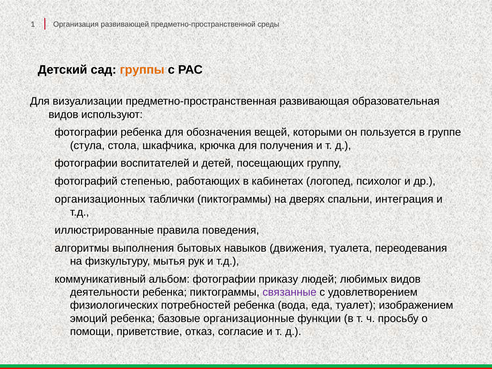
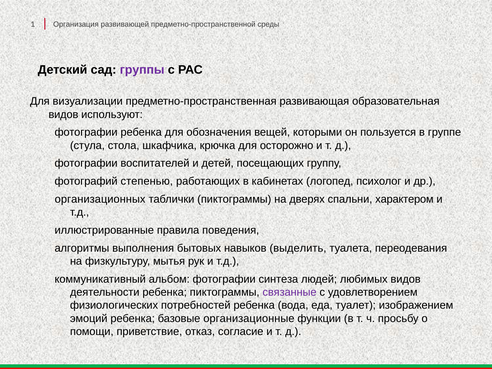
группы colour: orange -> purple (142, 70)
получения: получения -> осторожно (287, 145)
интеграция: интеграция -> характером (404, 199)
движения: движения -> выделить (298, 248)
приказу: приказу -> синтеза (278, 279)
